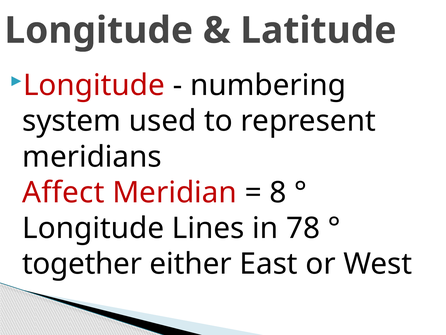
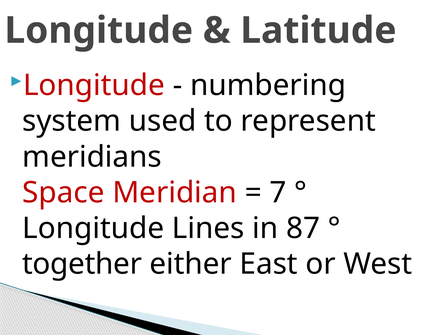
Affect: Affect -> Space (63, 192)
8: 8 -> 7 (278, 192)
78: 78 -> 87 (303, 228)
